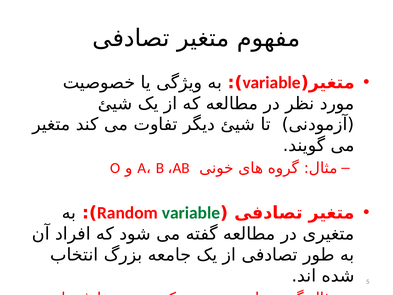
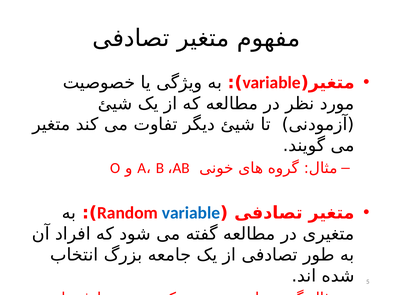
variable colour: green -> blue (191, 213)
